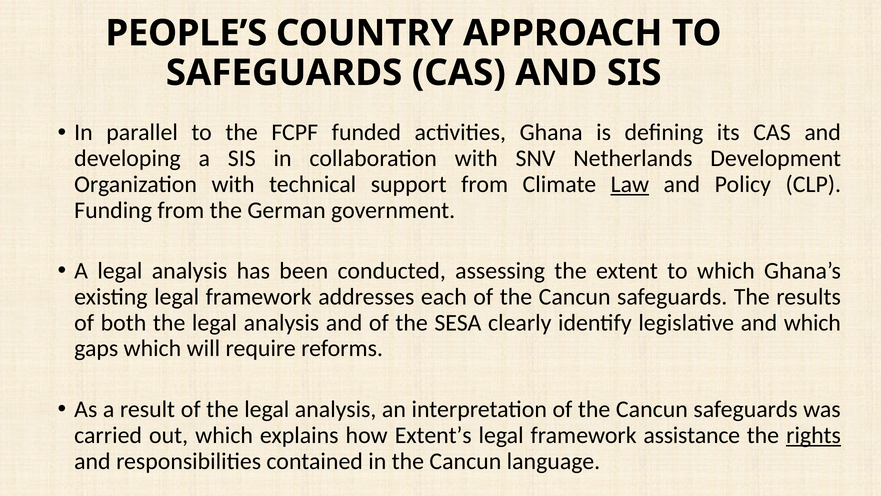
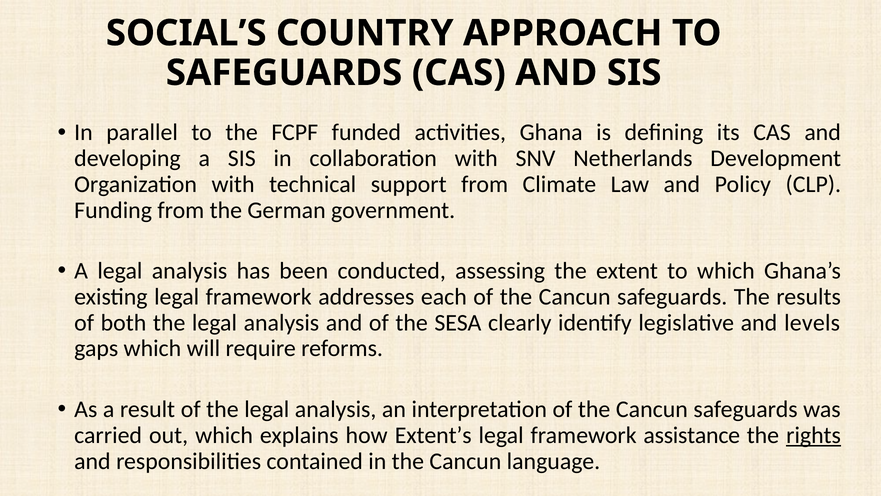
PEOPLE’S: PEOPLE’S -> SOCIAL’S (186, 33)
Law underline: present -> none (630, 184)
and which: which -> levels (812, 322)
